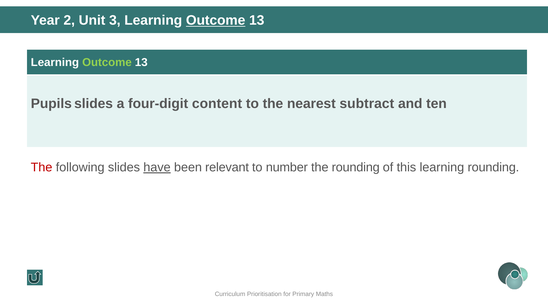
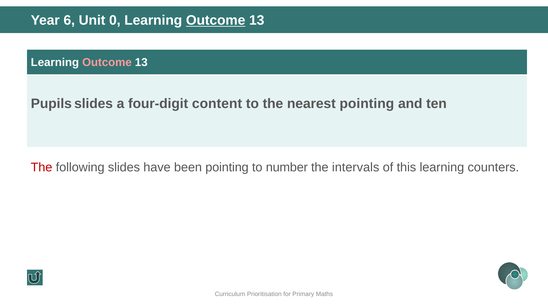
2: 2 -> 6 (69, 20)
3: 3 -> 0 (115, 20)
Outcome colour: light green -> pink (107, 62)
nearest subtract: subtract -> pointing (367, 104)
have underline: present -> none (157, 168)
been relevant: relevant -> pointing (227, 168)
the rounding: rounding -> intervals (356, 168)
learning rounding: rounding -> counters (493, 168)
